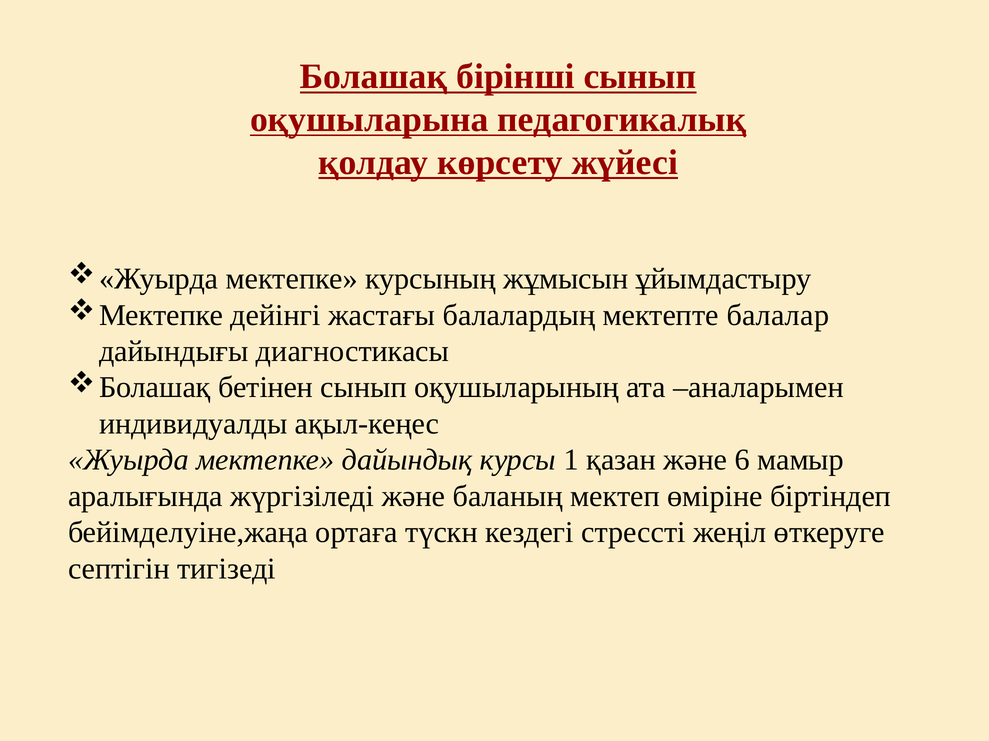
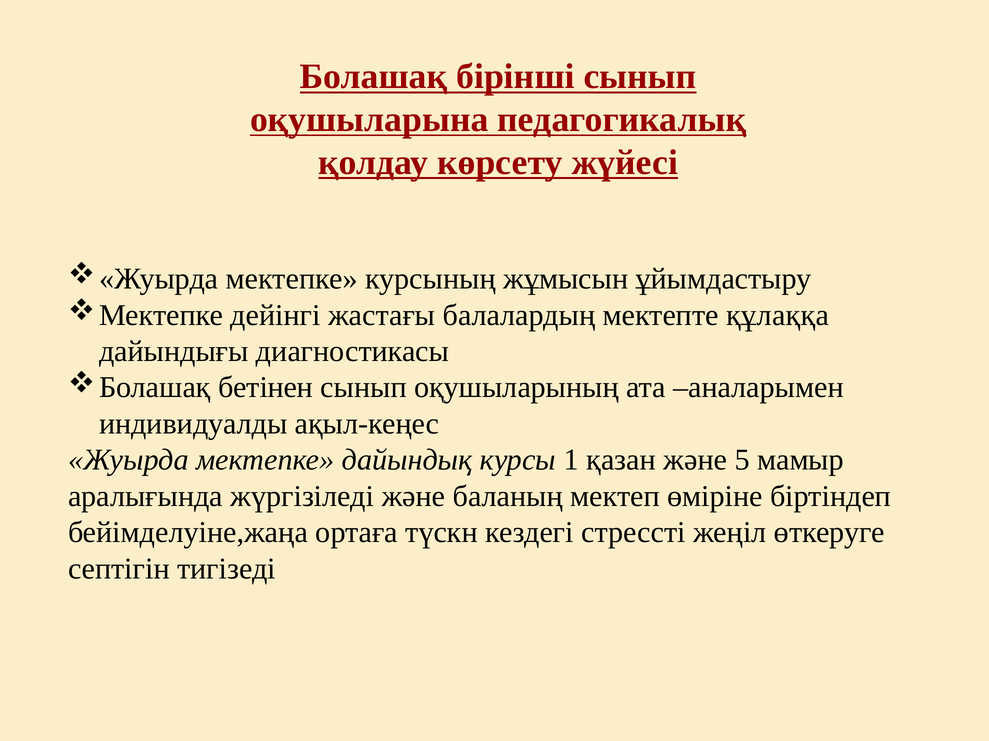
балалар: балалар -> құлаққа (778, 315)
6: 6 -> 5 (742, 460)
